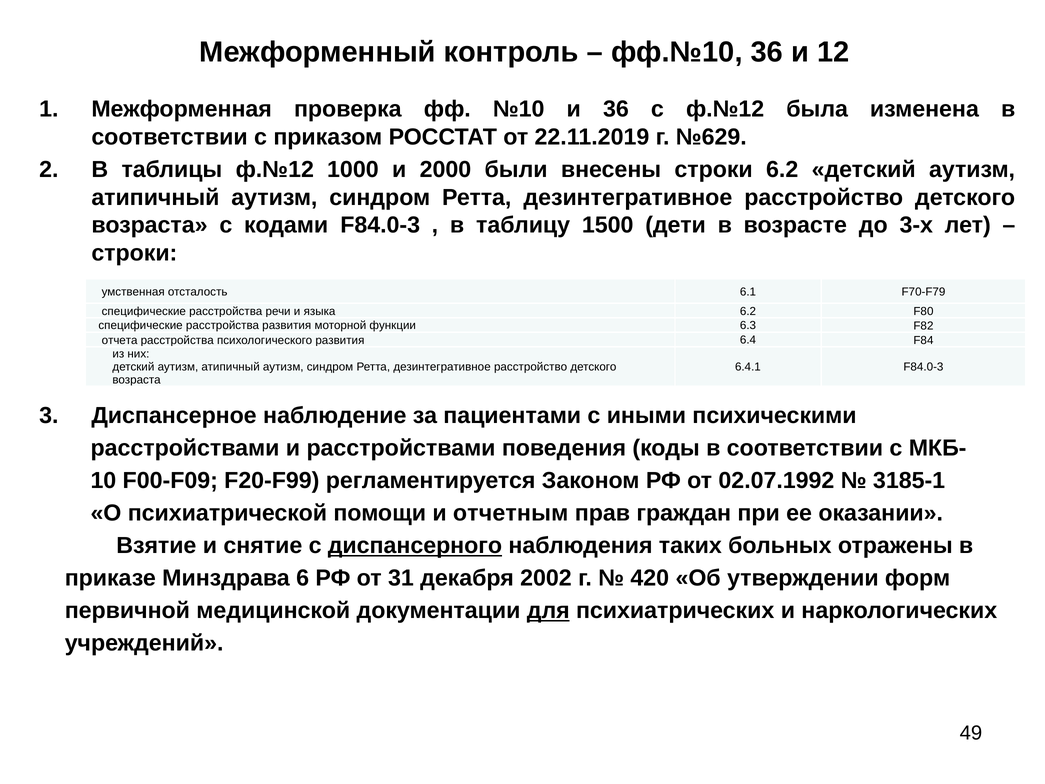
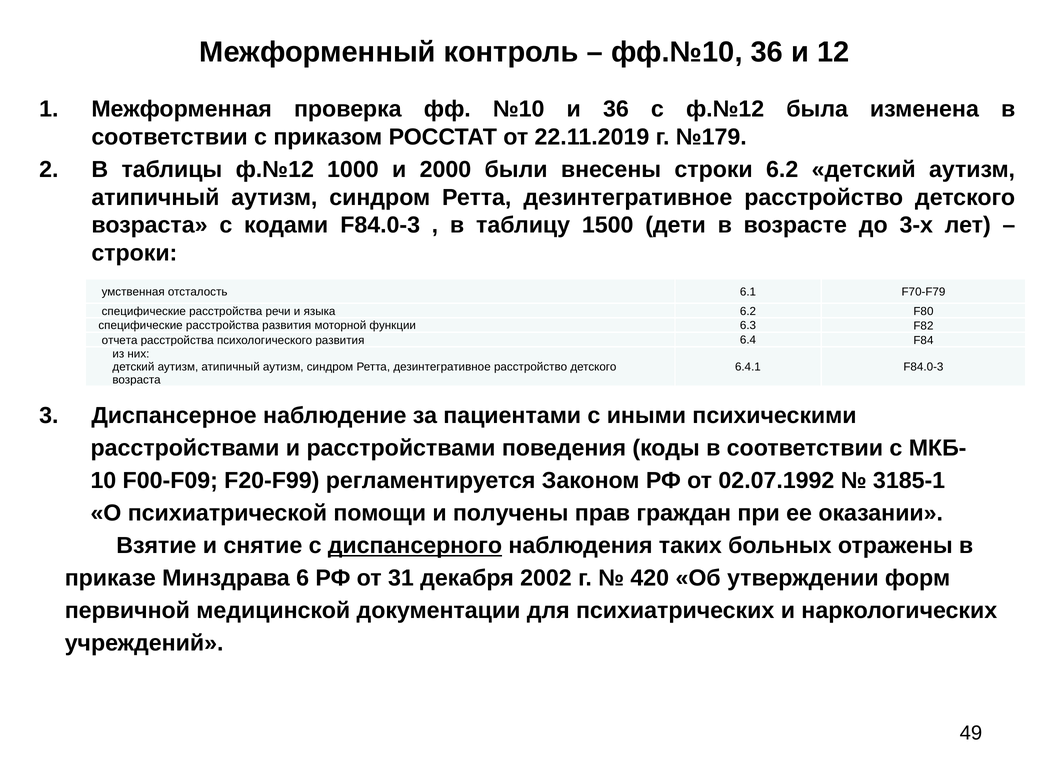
№629: №629 -> №179 (711, 137)
отчетным: отчетным -> получены (511, 513)
для underline: present -> none (548, 611)
